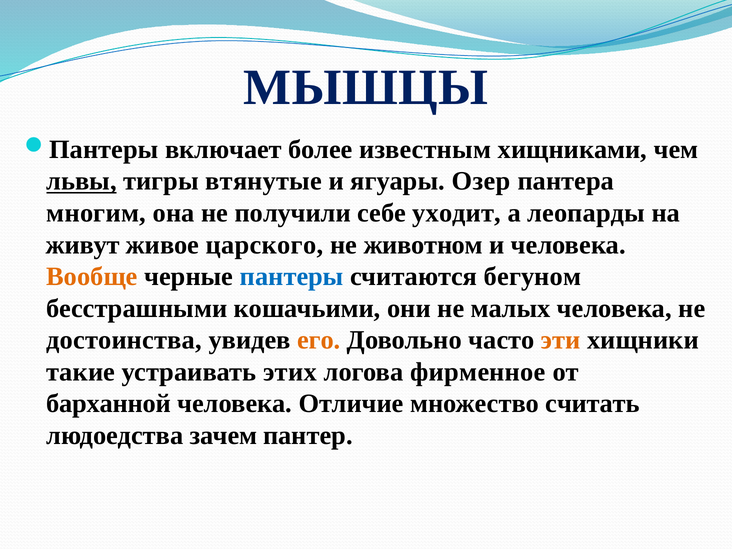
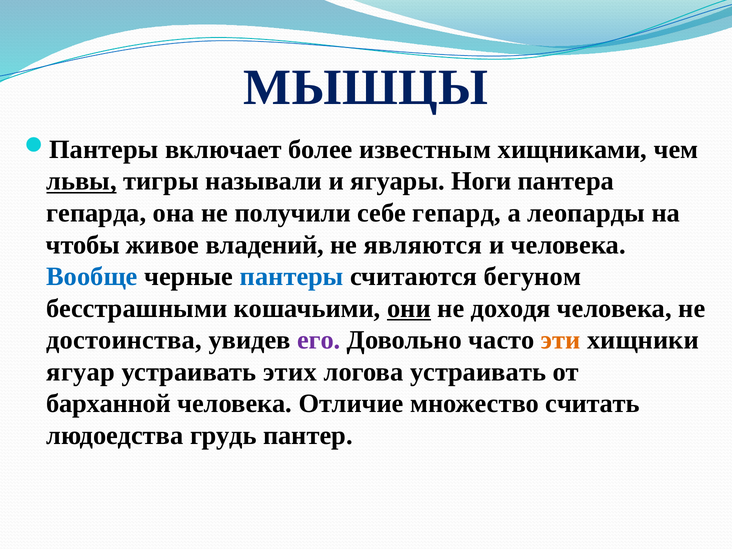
втянутые: втянутые -> называли (264, 181)
Озер: Озер -> Ноги (481, 181)
многим: многим -> гепарда (96, 213)
уходит: уходит -> гепард (457, 213)
живут: живут -> чтобы (83, 245)
царского: царского -> владений (265, 245)
животном: животном -> являются (423, 245)
Вообще colour: orange -> blue (92, 277)
они underline: none -> present (409, 308)
малых: малых -> доходя (511, 308)
его colour: orange -> purple (319, 340)
такие: такие -> ягуар (81, 372)
логова фирменное: фирменное -> устраивать (478, 372)
зачем: зачем -> грудь (223, 436)
